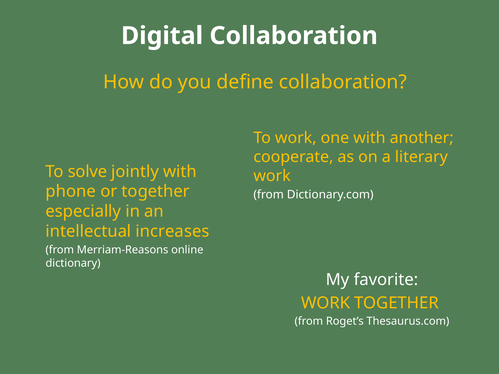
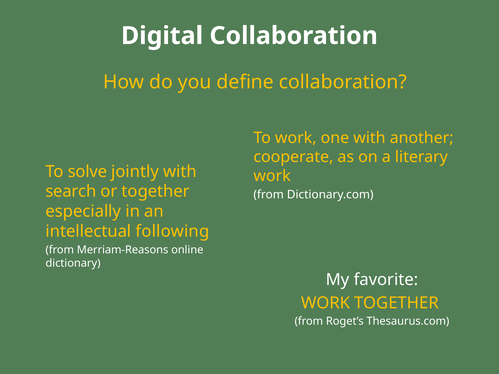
phone: phone -> search (71, 192)
increases: increases -> following (172, 232)
